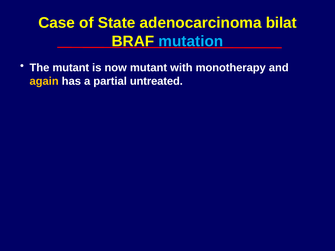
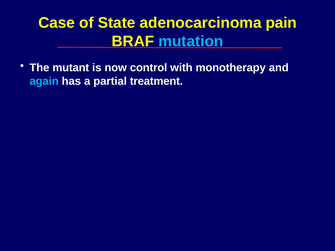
bilat: bilat -> pain (281, 23)
now mutant: mutant -> control (149, 68)
again colour: yellow -> light blue (44, 81)
untreated: untreated -> treatment (156, 81)
